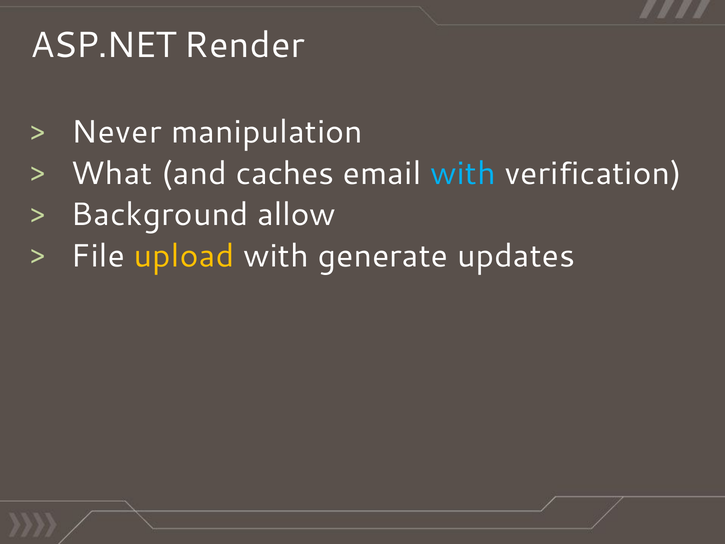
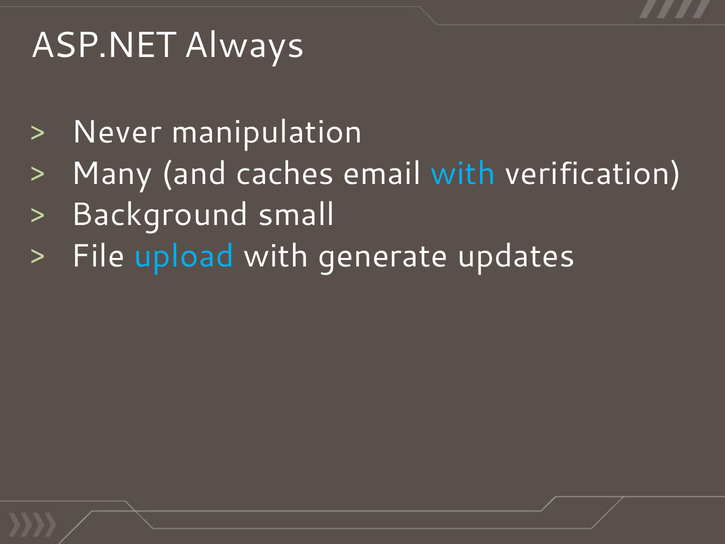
Render: Render -> Always (244, 45)
What: What -> Many (112, 173)
allow: allow -> small (296, 215)
upload colour: yellow -> light blue (184, 256)
